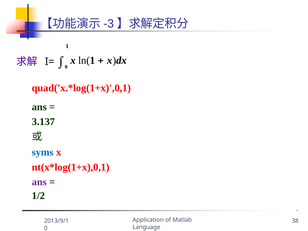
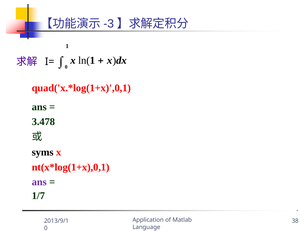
3.137: 3.137 -> 3.478 (43, 122)
syms colour: blue -> black (43, 152)
1/2: 1/2 -> 1/7 (38, 196)
